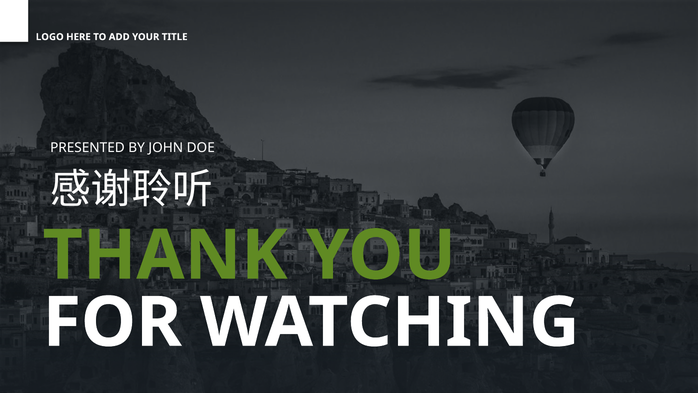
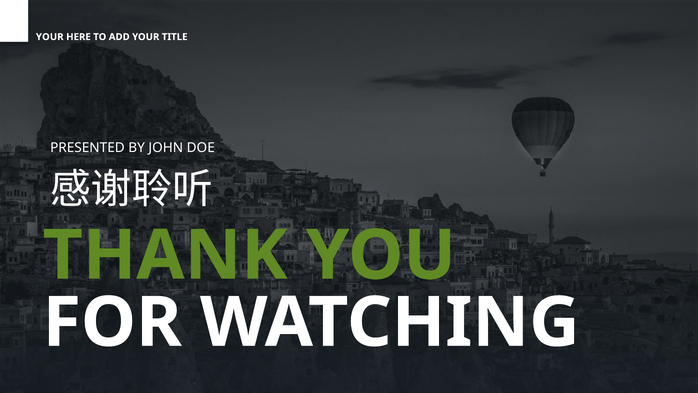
LOGO: LOGO -> YOUR (50, 37)
